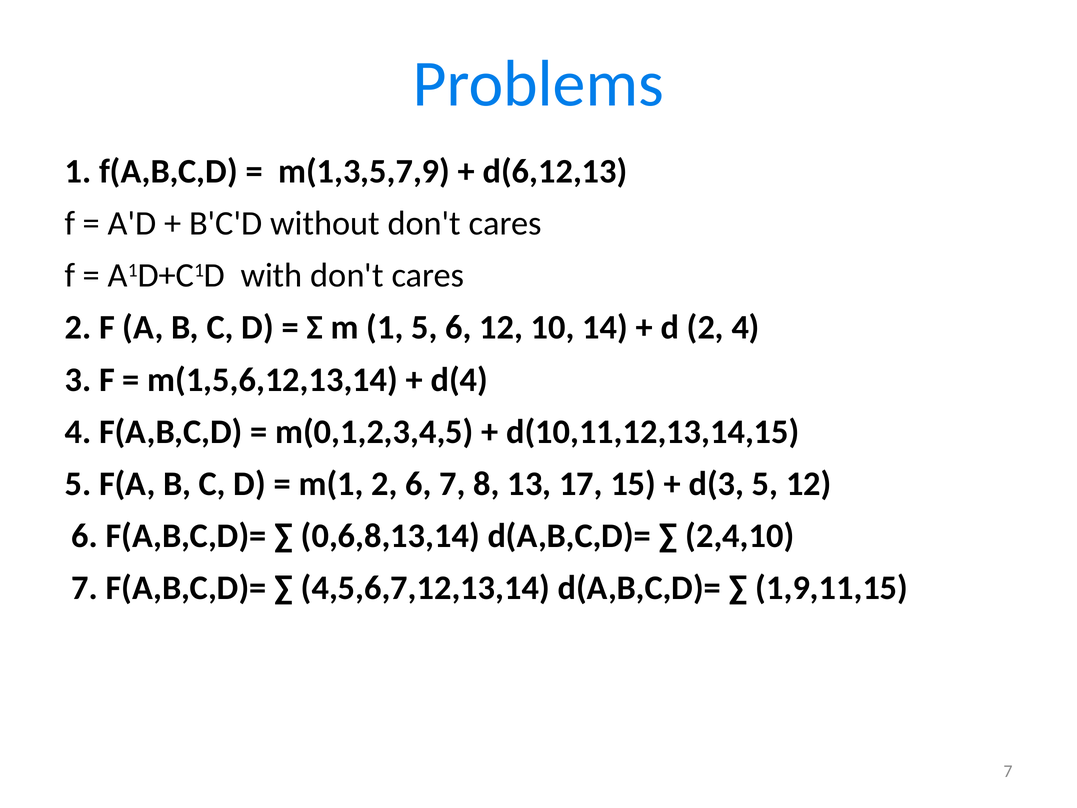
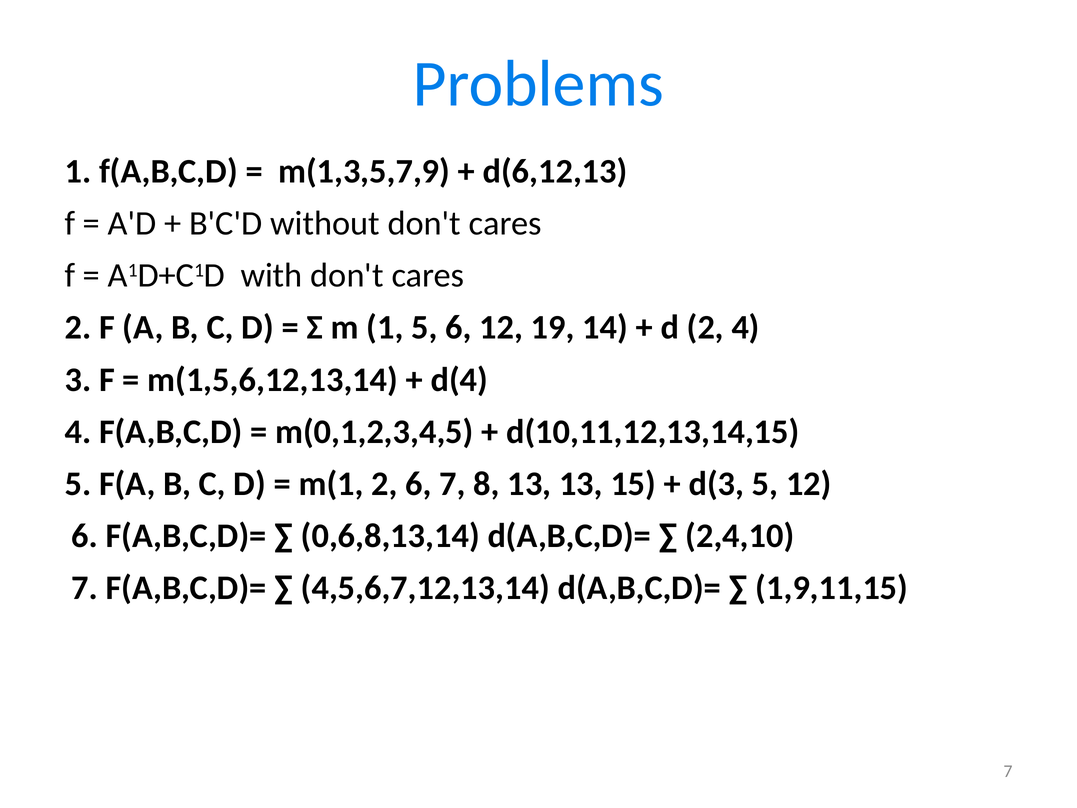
10: 10 -> 19 (553, 328)
13 17: 17 -> 13 (581, 484)
